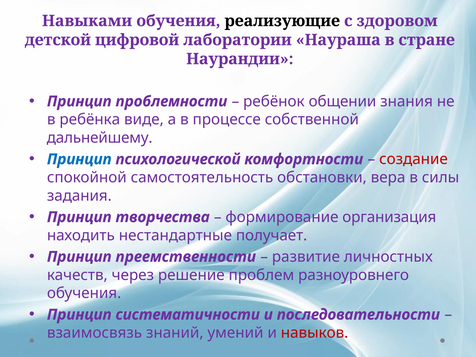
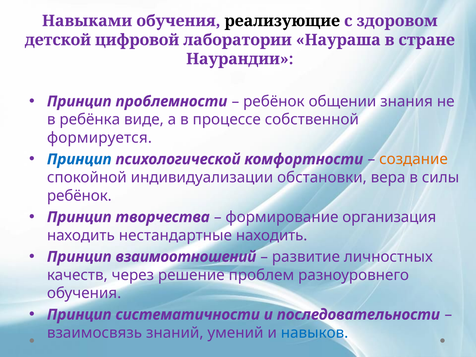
дальнейшему: дальнейшему -> формируется (99, 138)
создание colour: red -> orange (414, 159)
самостоятельность: самостоятельность -> индивидуализации (202, 177)
задания: задания -> ребёнок (79, 196)
нестандартные получает: получает -> находить (272, 235)
преемственности: преемственности -> взаимоотношений (186, 257)
навыков colour: red -> blue (315, 333)
